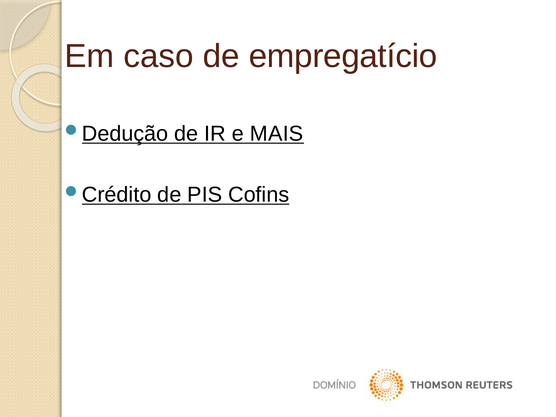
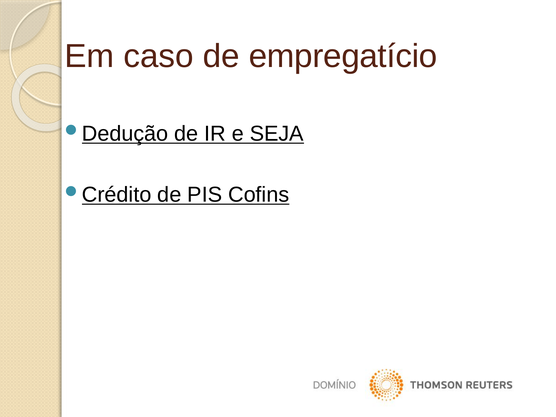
MAIS: MAIS -> SEJA (277, 134)
